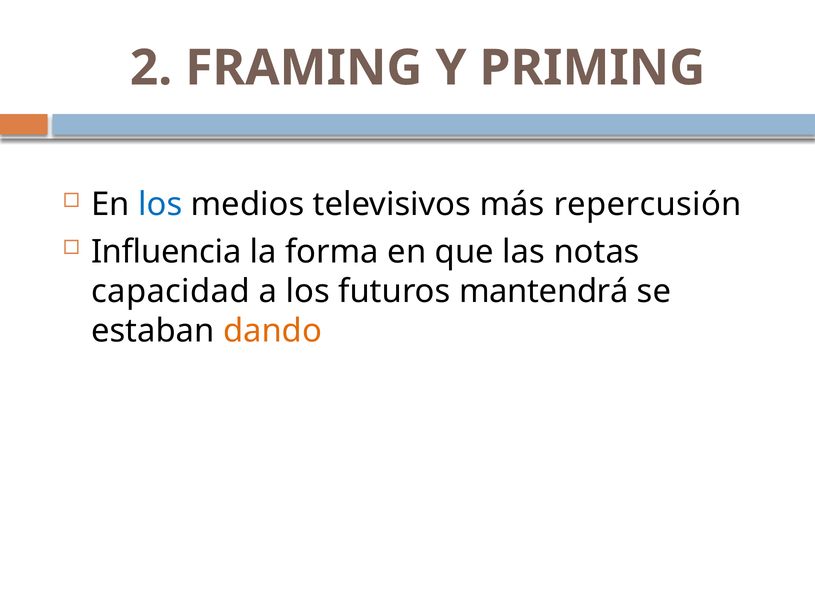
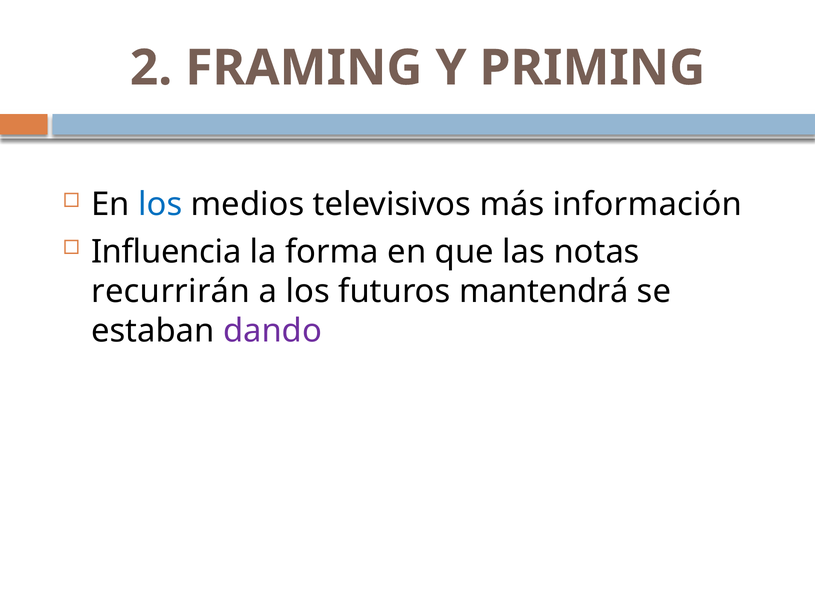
repercusión: repercusión -> información (648, 205)
capacidad: capacidad -> recurrirán (171, 291)
dando colour: orange -> purple (273, 331)
